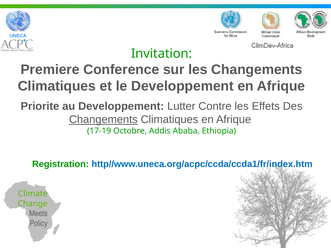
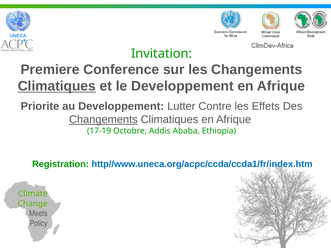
Climatiques underline: none -> present (57, 86)
